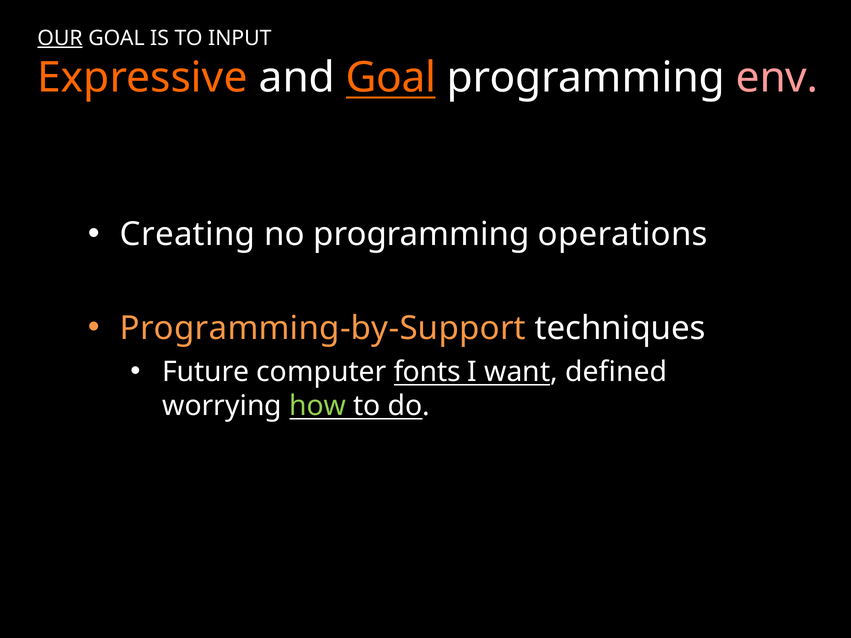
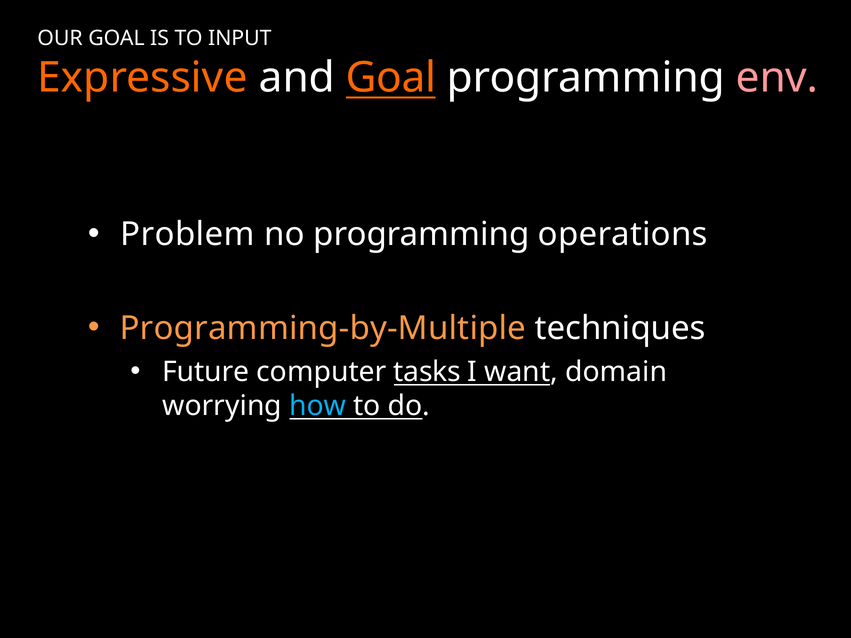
OUR underline: present -> none (60, 38)
Creating: Creating -> Problem (188, 235)
Programming-by-Support: Programming-by-Support -> Programming-by-Multiple (323, 328)
fonts: fonts -> tasks (427, 372)
defined: defined -> domain (616, 372)
how colour: light green -> light blue (318, 406)
